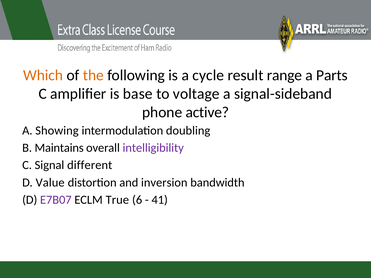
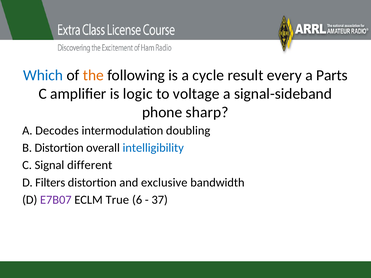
Which colour: orange -> blue (43, 75)
range: range -> every (284, 75)
base: base -> logic (138, 94)
active: active -> sharp (207, 112)
Showing: Showing -> Decodes (57, 131)
B Maintains: Maintains -> Distortion (59, 148)
intelligibility colour: purple -> blue (153, 148)
Value: Value -> Filters (50, 183)
inversion: inversion -> exclusive (164, 183)
41: 41 -> 37 (160, 200)
